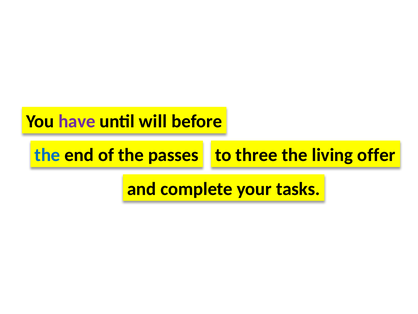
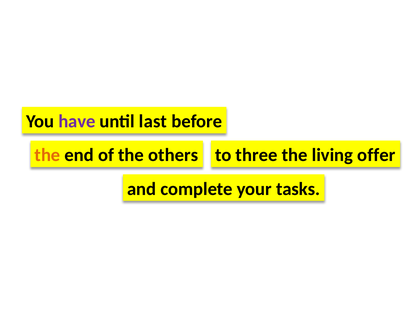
will: will -> last (153, 121)
the colour: blue -> orange (47, 155)
passes: passes -> others (173, 155)
